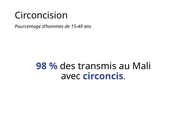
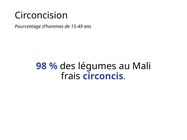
transmis: transmis -> légumes (97, 66)
avec: avec -> frais (71, 76)
